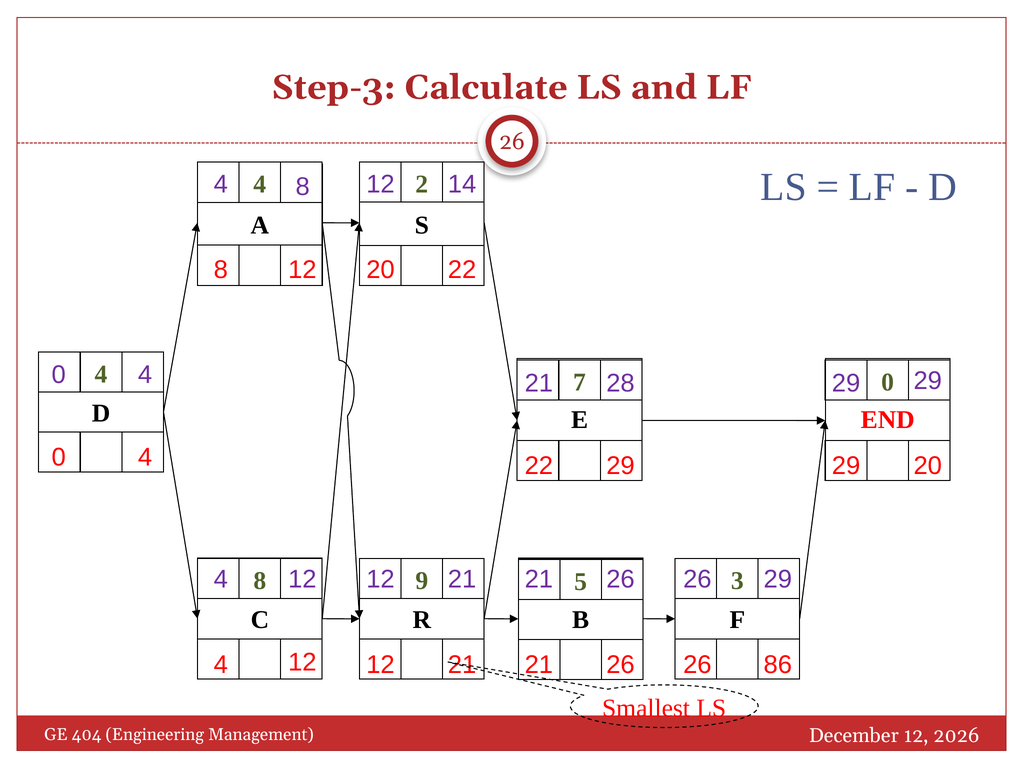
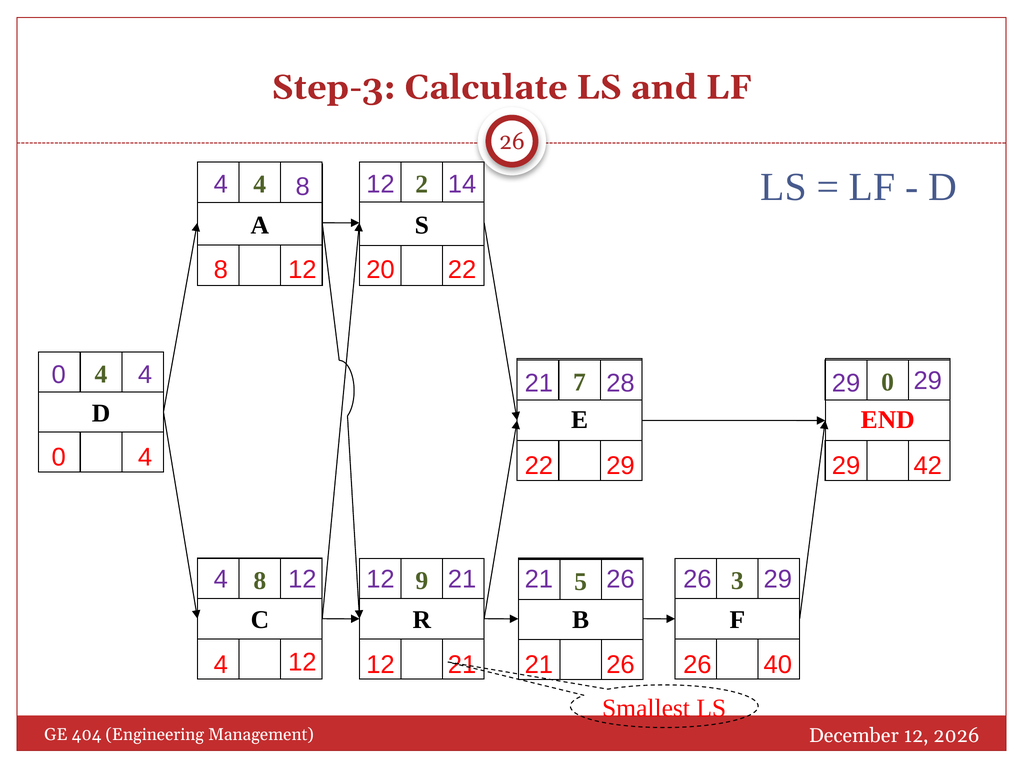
29 20: 20 -> 42 (928, 466)
86: 86 -> 40 (778, 665)
